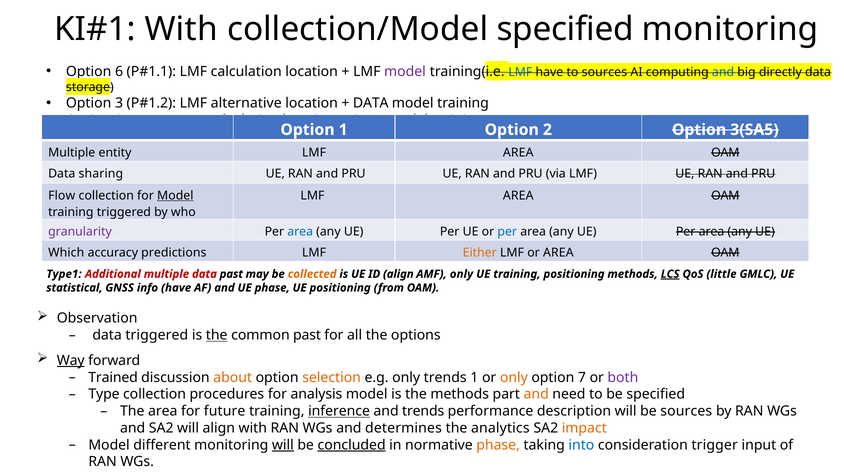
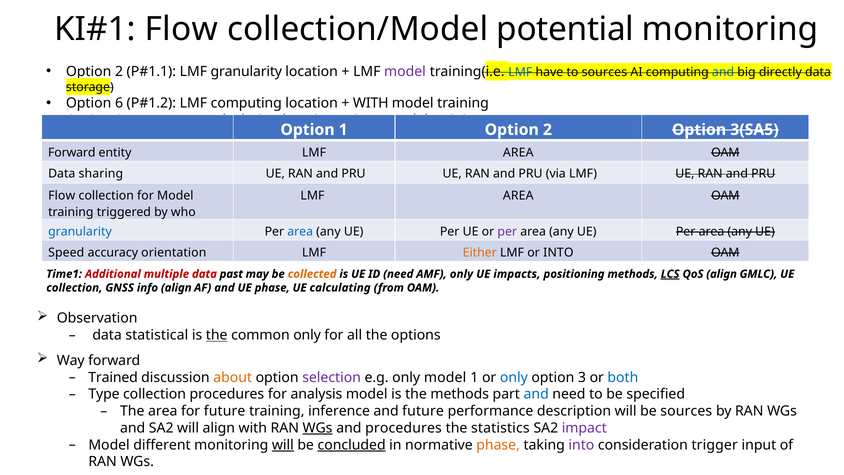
With: With -> Flow (181, 29)
collection/Model specified: specified -> potential (565, 29)
6: 6 -> 2 (119, 72)
LMF calculation: calculation -> granularity (246, 72)
3: 3 -> 6 (119, 103)
LMF alternative: alternative -> computing (246, 103)
DATA: DATA -> WITH (371, 103)
Multiple: Multiple -> Forward (72, 152)
Model underline: present -> none (175, 195)
granularity colour: purple -> blue (80, 231)
per colour: blue -> purple (507, 231)
Which: Which -> Speed (66, 252)
predictions: predictions -> orientation (174, 252)
or AREA: AREA -> INTO (558, 252)
Type1: Type1 -> Time1 (64, 274)
ID align: align -> need (398, 274)
UE training: training -> impacts (517, 274)
QoS little: little -> align (722, 274)
statistical: statistical -> collection (74, 288)
info have: have -> align (176, 288)
UE positioning: positioning -> calculating (340, 288)
data triggered: triggered -> statistical (157, 335)
common past: past -> only (307, 335)
Way underline: present -> none (71, 360)
selection colour: orange -> purple (332, 377)
only trends: trends -> model (445, 377)
only colour: orange -> blue (514, 377)
7: 7 -> 3 (582, 377)
both colour: purple -> blue (623, 377)
and colour: orange -> blue (536, 394)
inference underline: present -> none (339, 411)
and trends: trends -> future (423, 411)
WGs underline: none -> present (317, 428)
and determines: determines -> procedures (403, 428)
analytics: analytics -> statistics (500, 428)
impact colour: orange -> purple (584, 428)
into colour: blue -> purple (581, 445)
